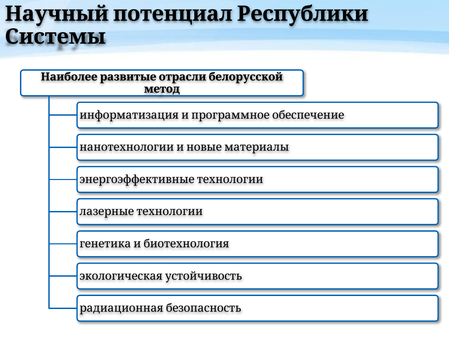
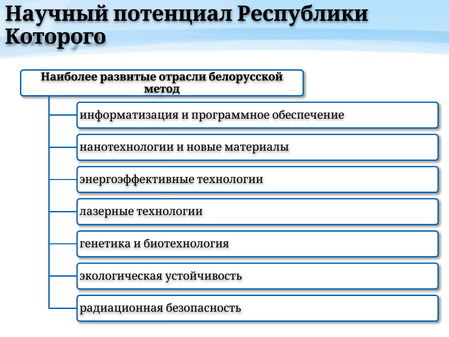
Системы: Системы -> Которого (55, 37)
